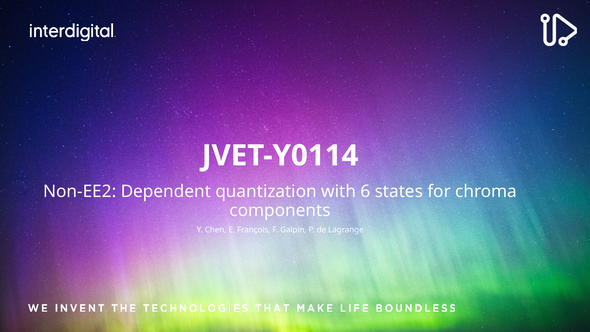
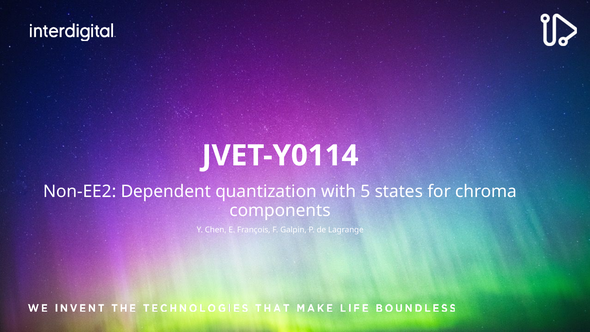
6: 6 -> 5 (365, 191)
